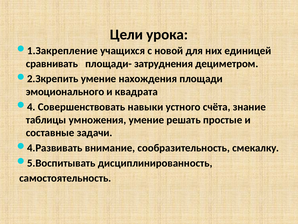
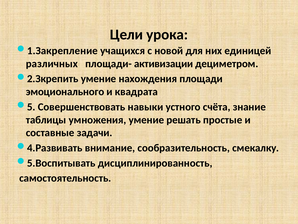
сравнивать: сравнивать -> различных (52, 64)
затруднения: затруднения -> активизации (164, 64)
4: 4 -> 5 (31, 107)
